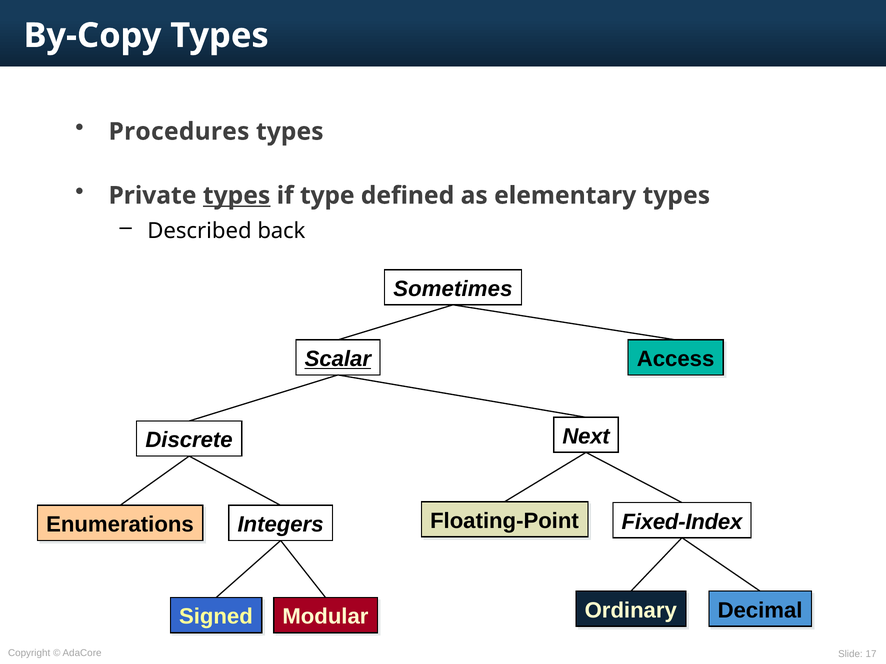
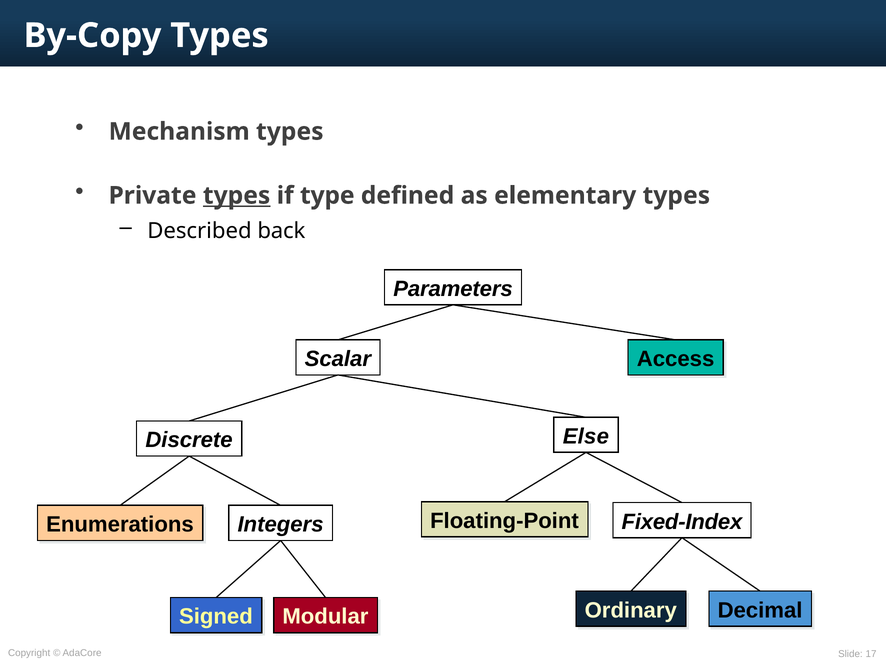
Procedures: Procedures -> Mechanism (179, 132)
Sometimes: Sometimes -> Parameters (453, 289)
Scalar underline: present -> none (338, 359)
Next: Next -> Else (586, 437)
